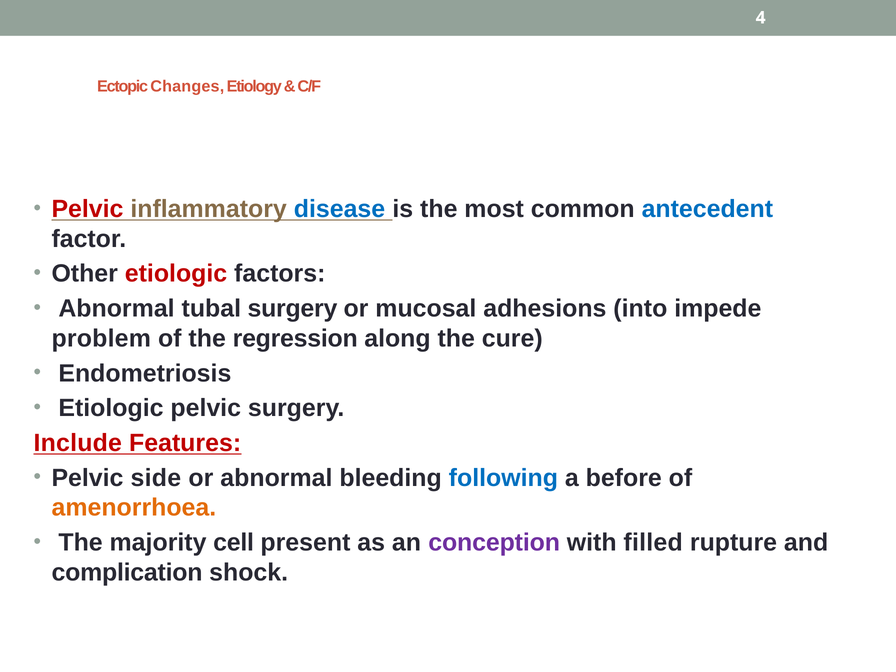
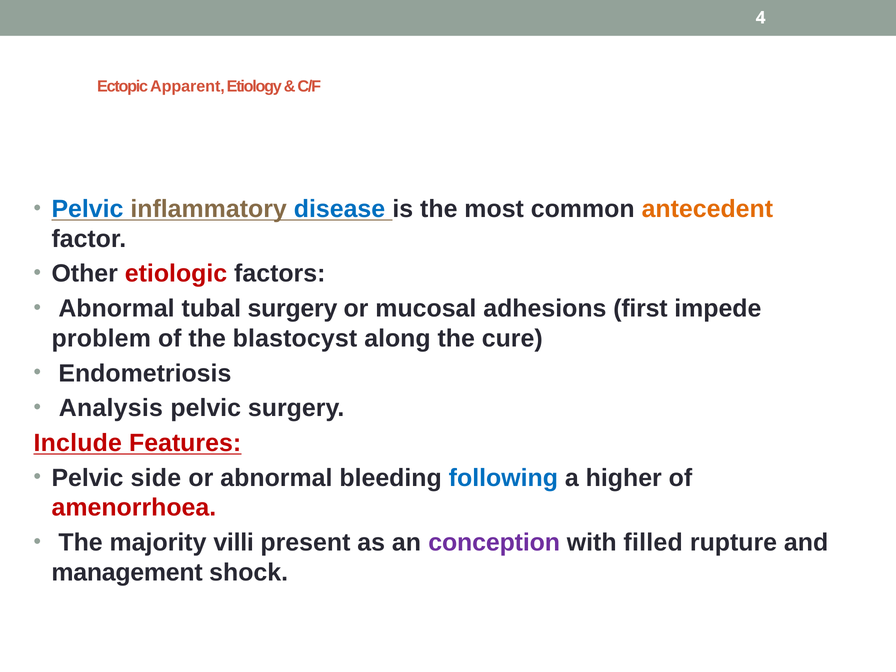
Changes: Changes -> Apparent (187, 86)
Pelvic colour: red -> blue (87, 209)
antecedent colour: blue -> orange (707, 209)
into: into -> first (640, 309)
regression: regression -> blastocyst (295, 338)
Etiologic: Etiologic -> Analysis (111, 408)
before: before -> higher (624, 478)
amenorrhoea colour: orange -> red (134, 508)
cell: cell -> villi (234, 543)
complication: complication -> management (127, 572)
